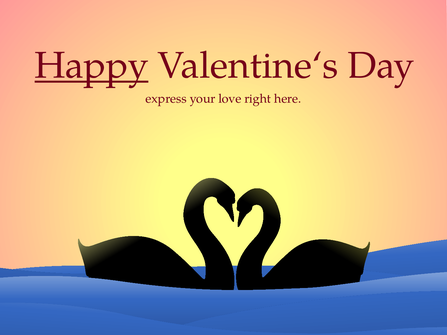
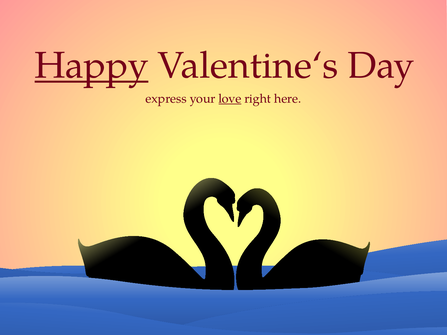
love underline: none -> present (230, 99)
